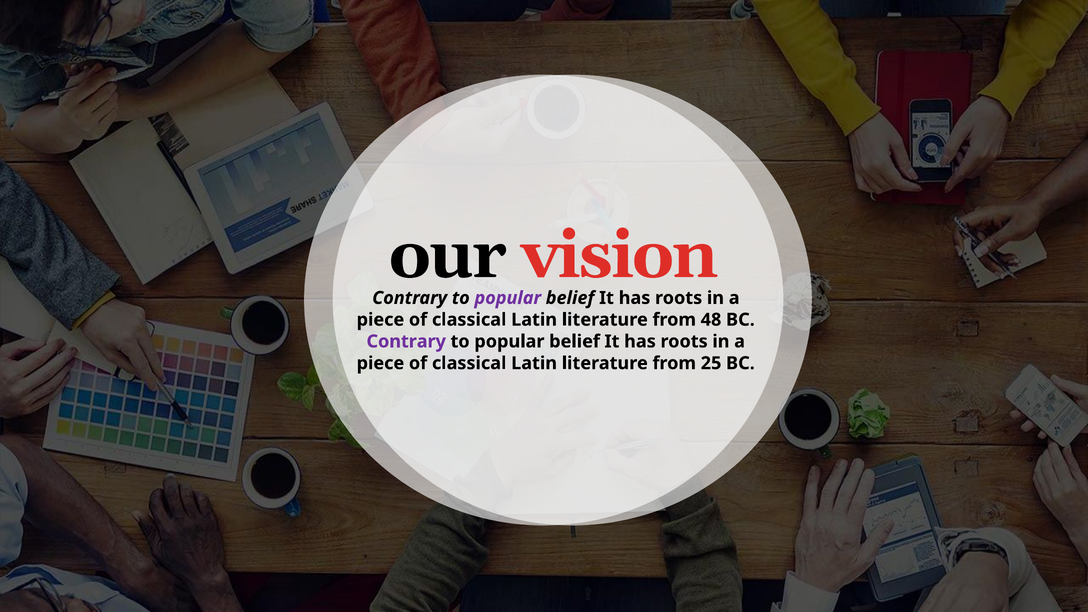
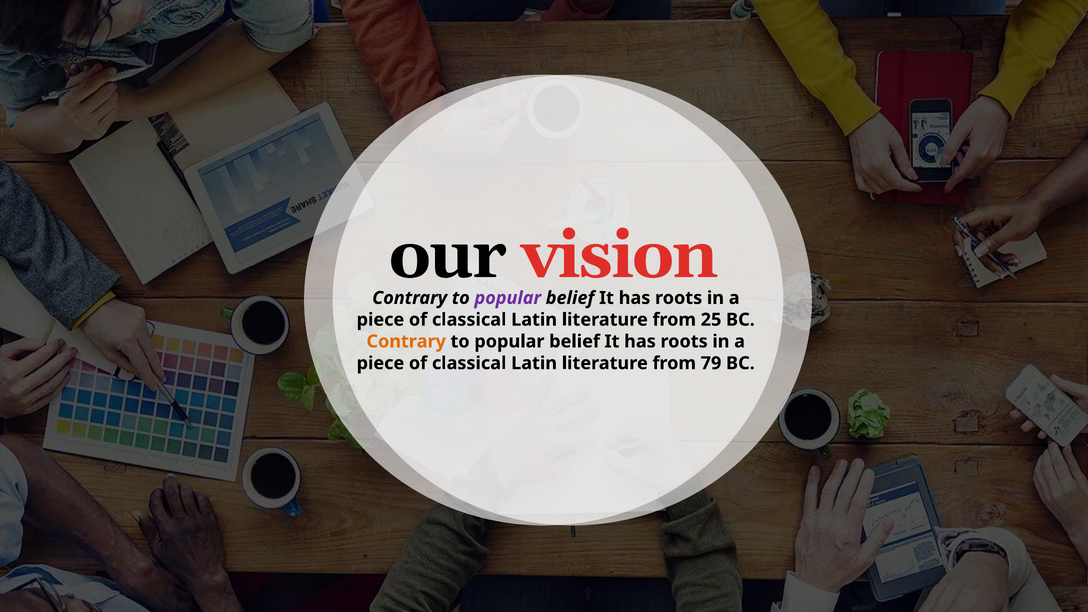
48: 48 -> 25 (711, 320)
Contrary colour: purple -> orange (406, 341)
25: 25 -> 79 (711, 363)
